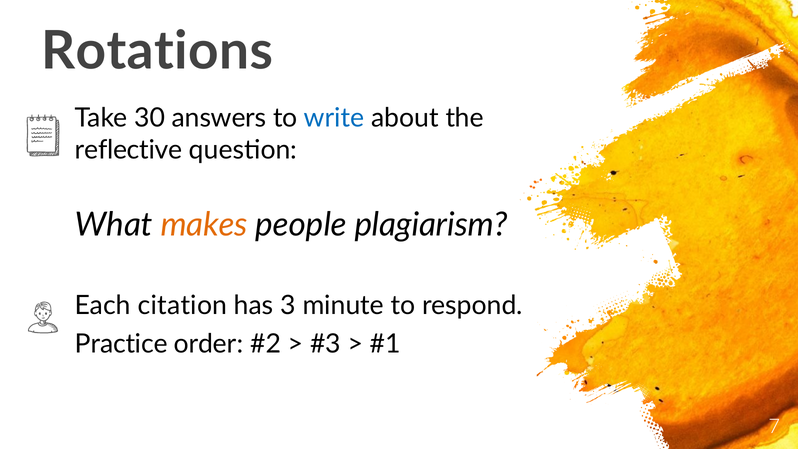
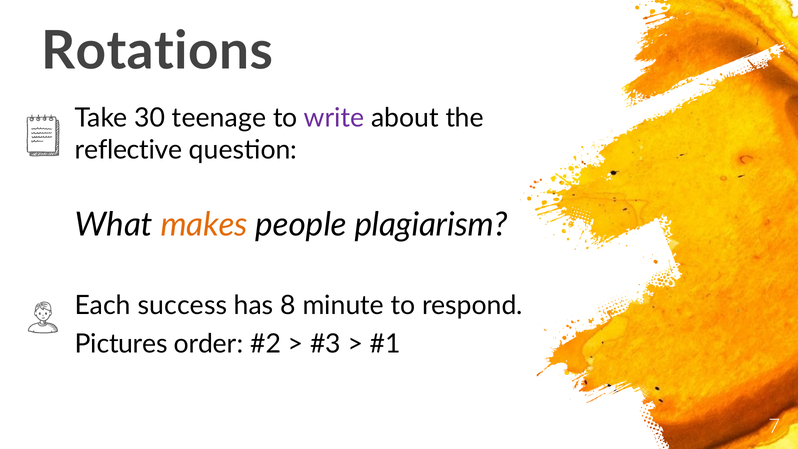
answers: answers -> teenage (219, 118)
write colour: blue -> purple (334, 118)
citation: citation -> success (182, 305)
3: 3 -> 8 (288, 305)
Practice: Practice -> Pictures (121, 344)
